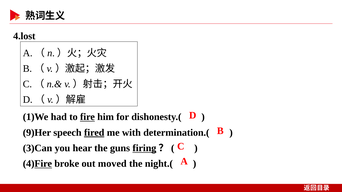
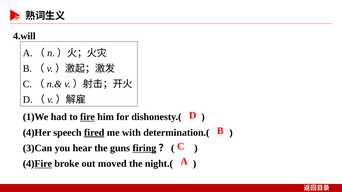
4.lost: 4.lost -> 4.will (24, 36)
9)Her: 9)Her -> 4)Her (37, 133)
